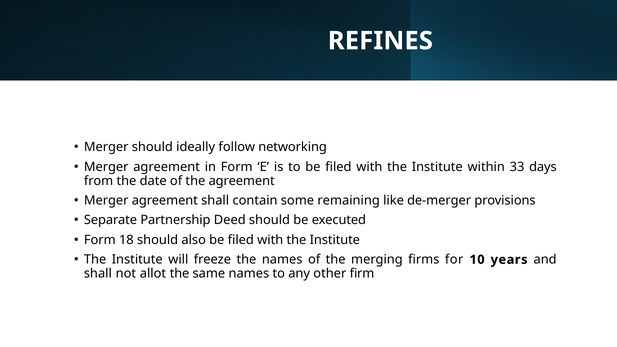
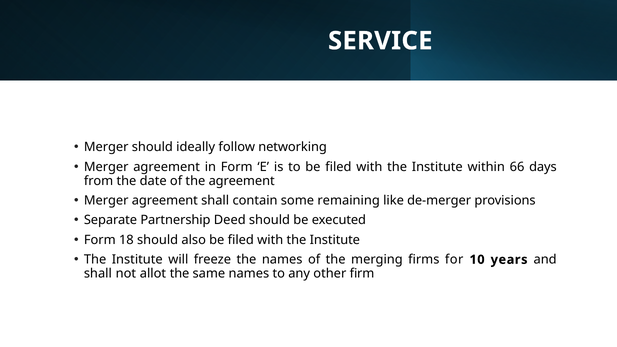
REFINES: REFINES -> SERVICE (380, 41)
33: 33 -> 66 (517, 167)
